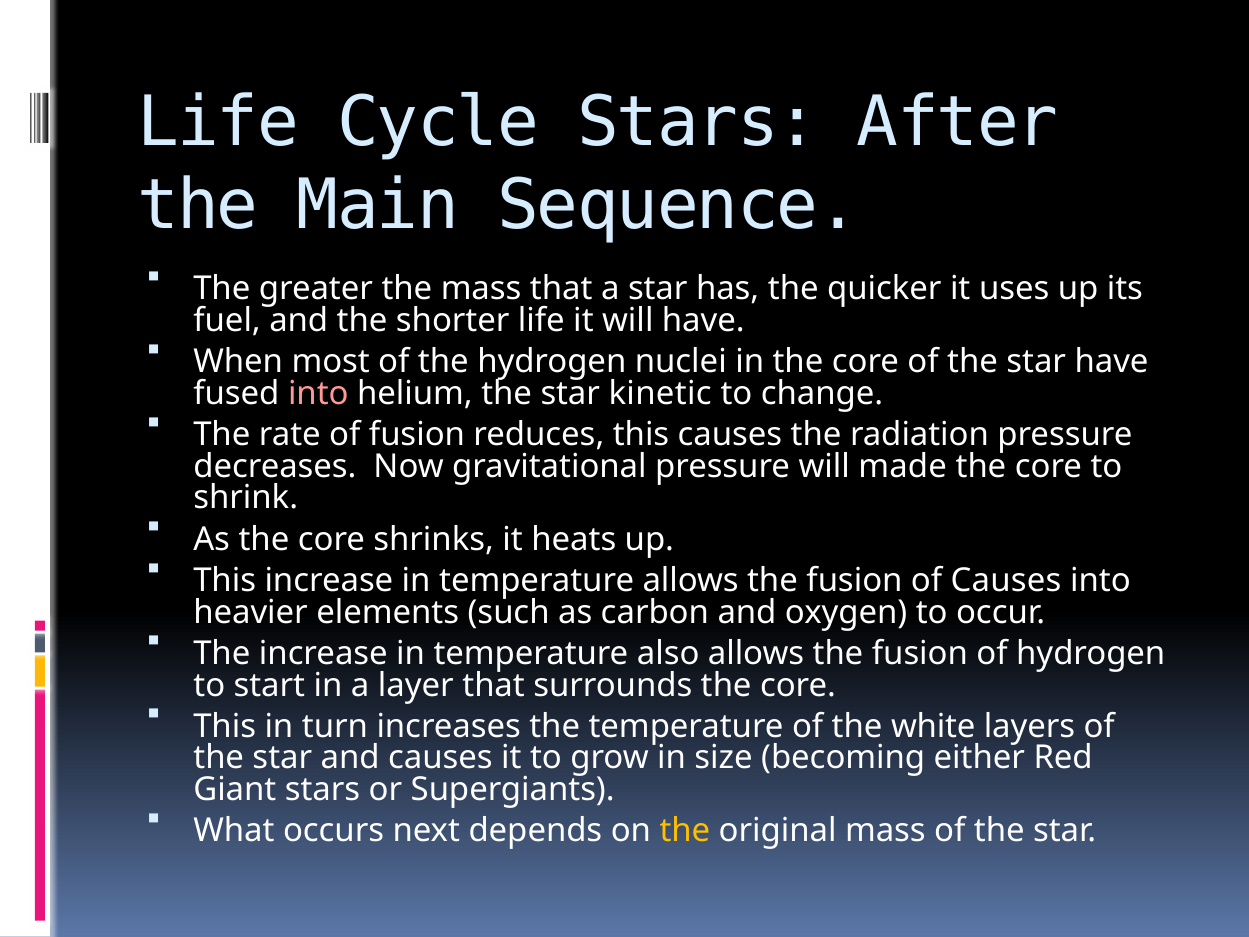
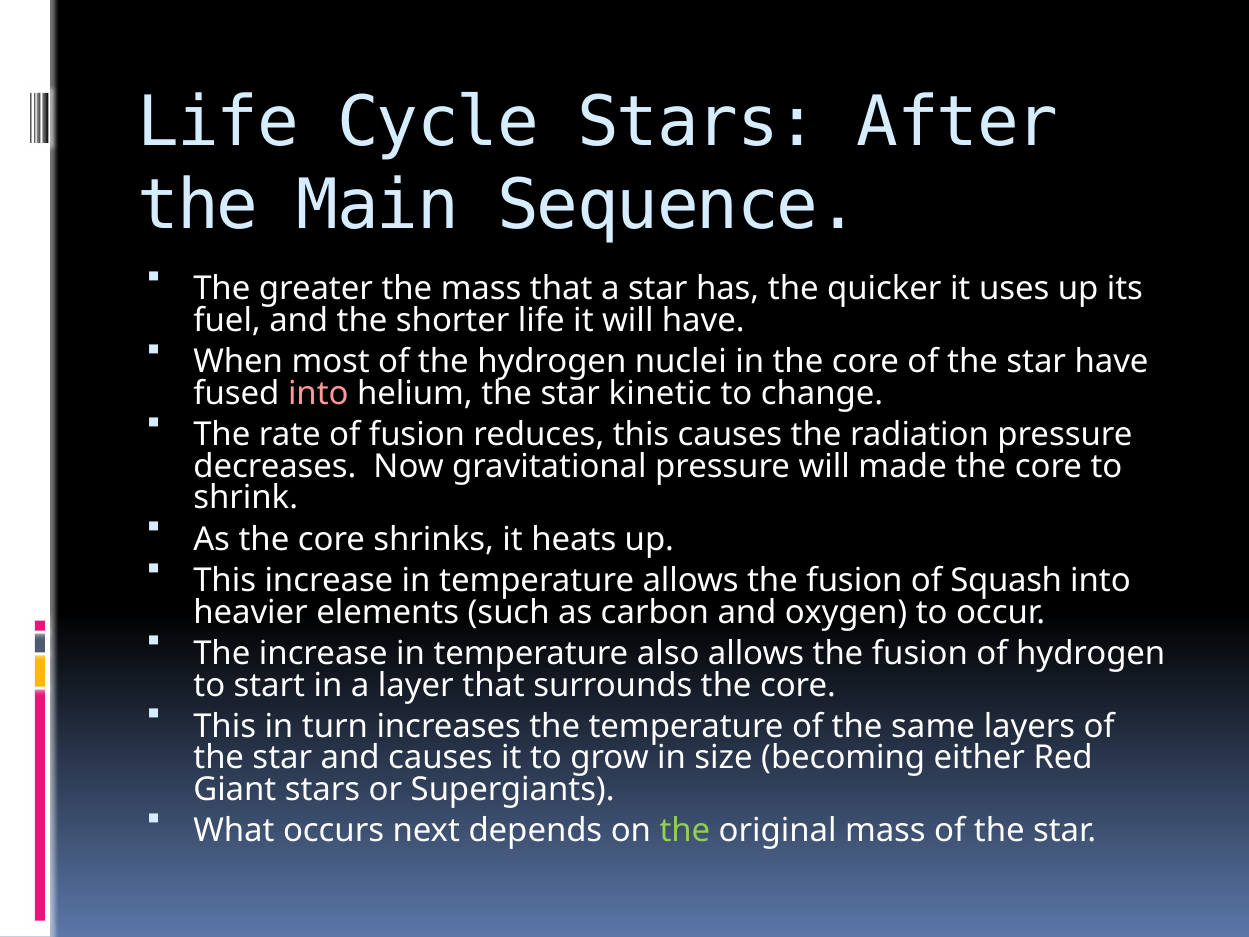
of Causes: Causes -> Squash (1006, 580)
white: white -> same (933, 726)
the colour: yellow -> light green (685, 831)
